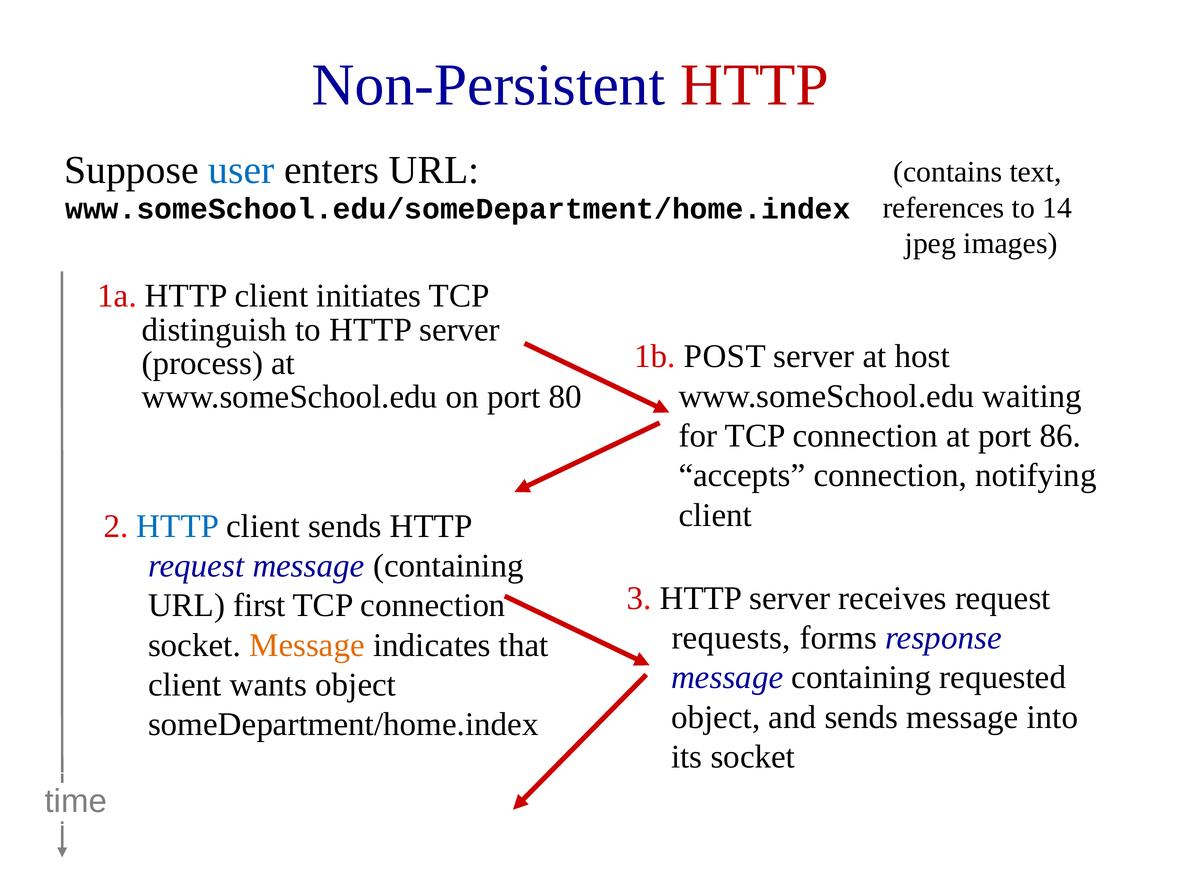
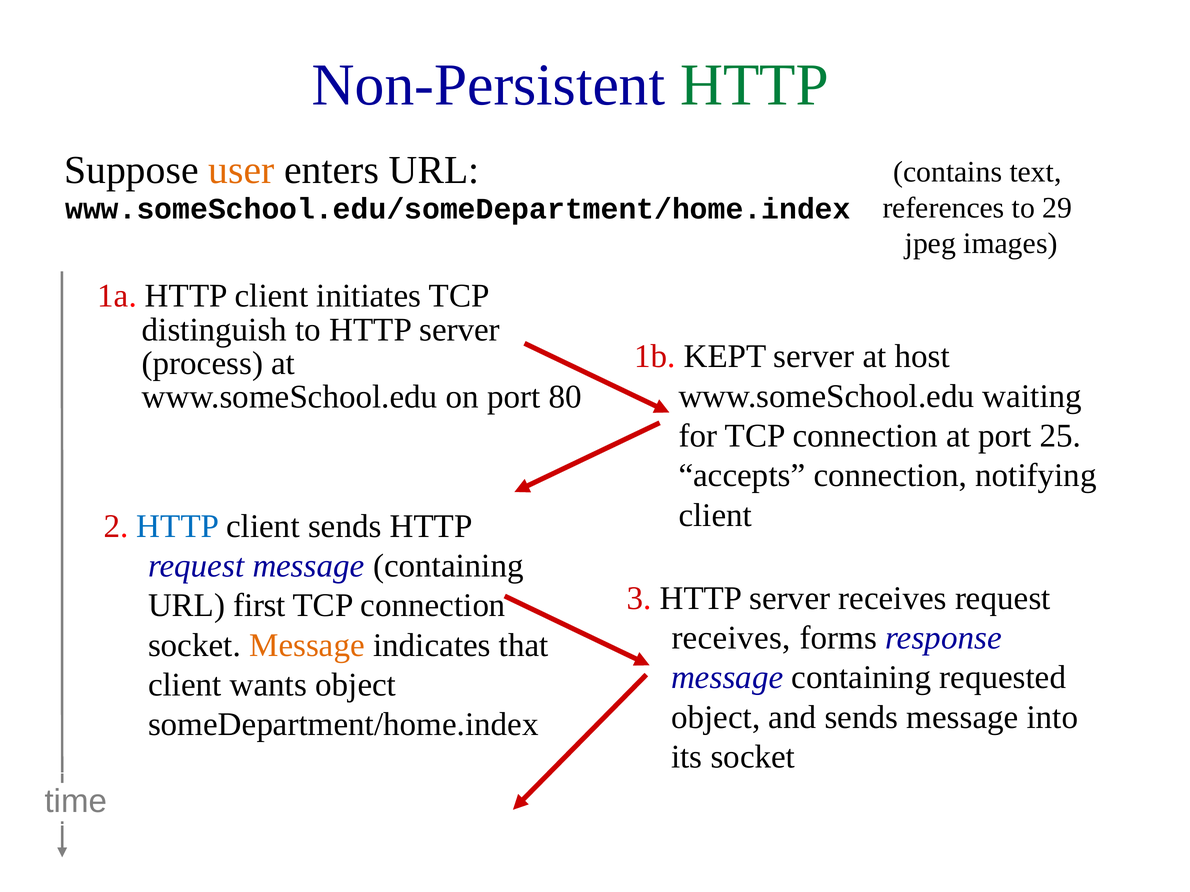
HTTP colour: red -> green (754, 85)
user colour: blue -> orange (241, 170)
14: 14 -> 29 (1057, 208)
POST: POST -> KEPT (725, 357)
86: 86 -> 25 (1060, 436)
requests: requests -> receives (731, 638)
